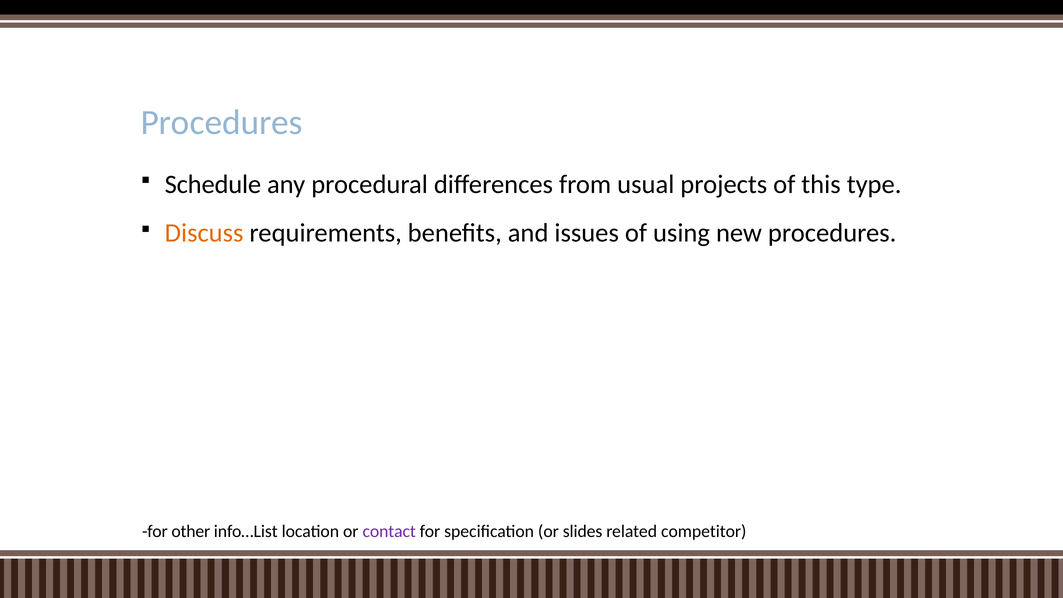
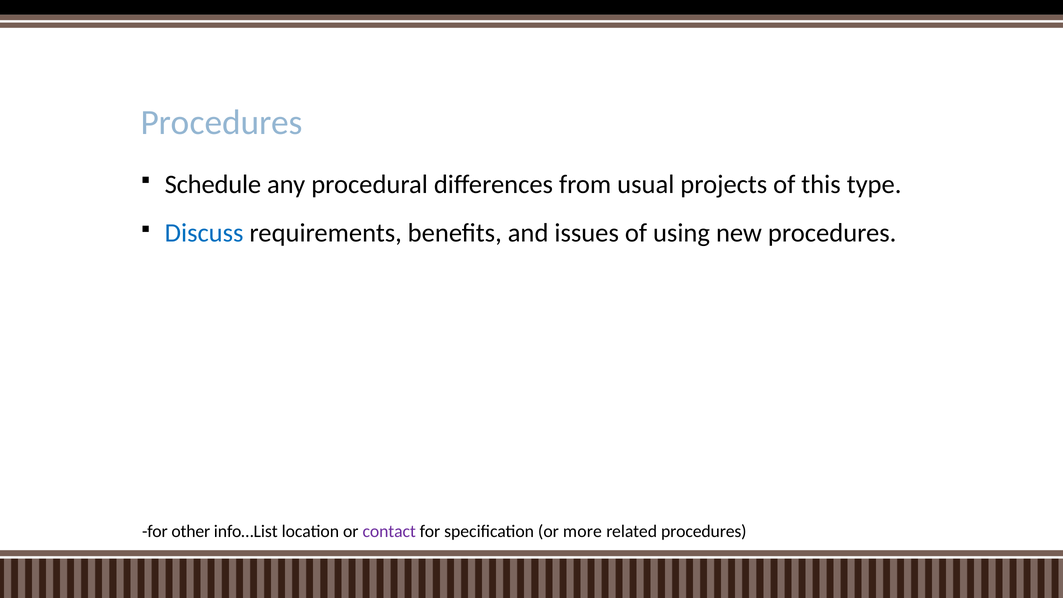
Discuss colour: orange -> blue (204, 233)
slides: slides -> more (582, 531)
related competitor: competitor -> procedures (704, 531)
